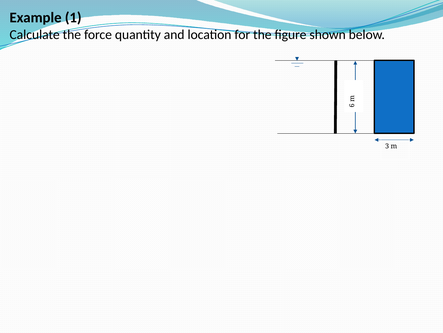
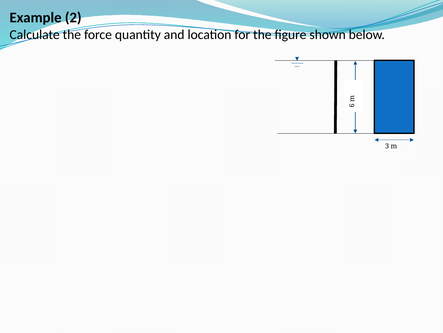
1: 1 -> 2 (73, 18)
